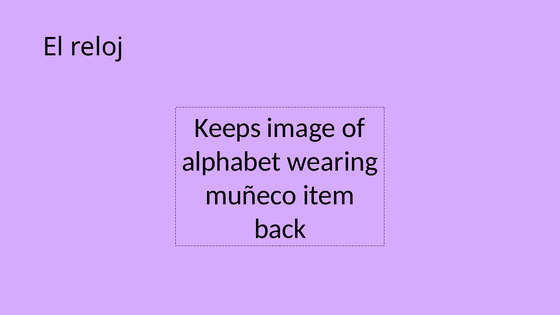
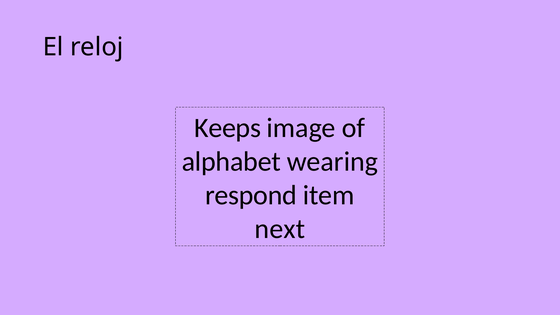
muñeco: muñeco -> respond (251, 195)
back: back -> next (280, 229)
